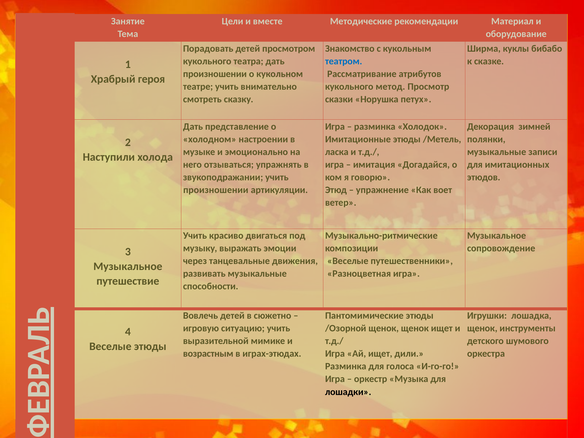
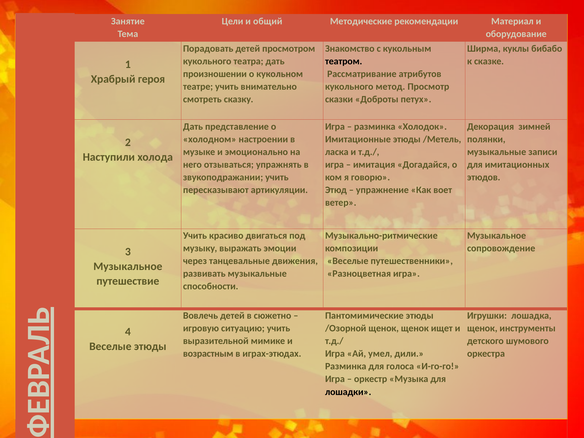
вместе: вместе -> общий (268, 21)
театром colour: blue -> black (344, 61)
Норушка: Норушка -> Доброты (377, 99)
произношении: произношении -> пересказывают (216, 190)
Ай ищет: ищет -> умел (380, 354)
